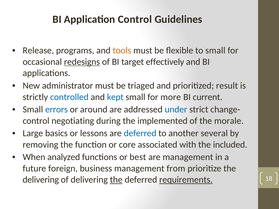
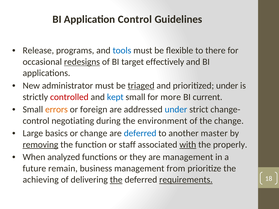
tools colour: orange -> blue (122, 51)
to small: small -> there (215, 51)
triaged underline: none -> present (141, 86)
prioritized result: result -> under (227, 86)
controlled colour: blue -> red (69, 97)
errors colour: blue -> orange (56, 110)
around: around -> foreign (94, 110)
implemented: implemented -> environment (162, 121)
the morale: morale -> change (229, 121)
or lessons: lessons -> change (94, 133)
several: several -> master (214, 133)
removing underline: none -> present (40, 145)
core: core -> staff (127, 145)
with underline: none -> present (188, 145)
included: included -> properly (230, 145)
best: best -> they (138, 157)
foreign: foreign -> remain (63, 169)
delivering: delivering -> achieving (41, 180)
